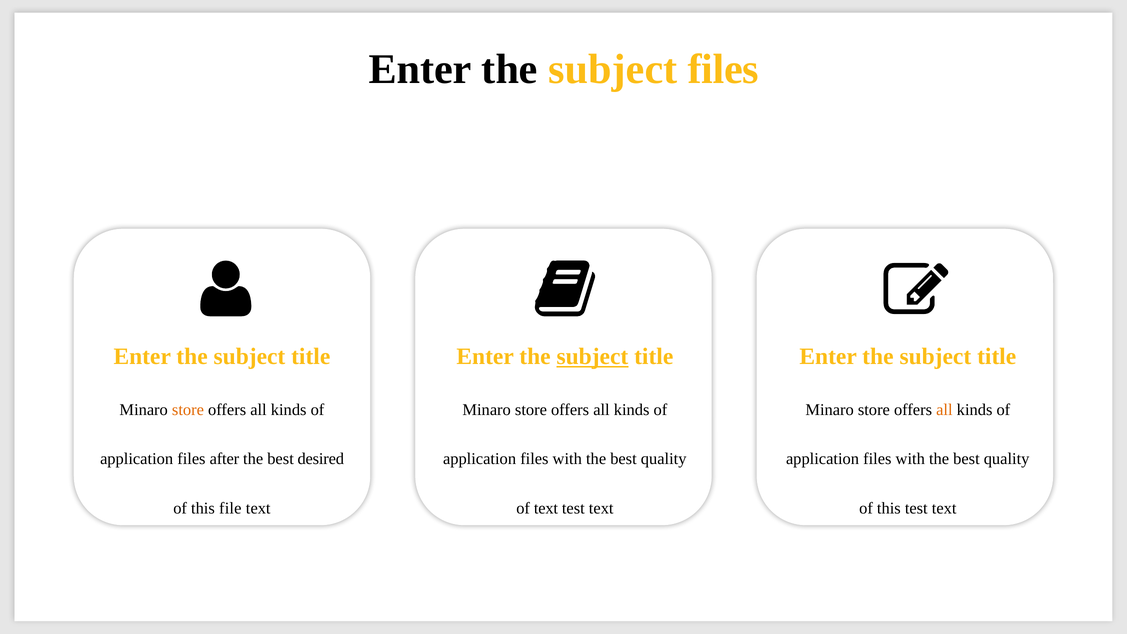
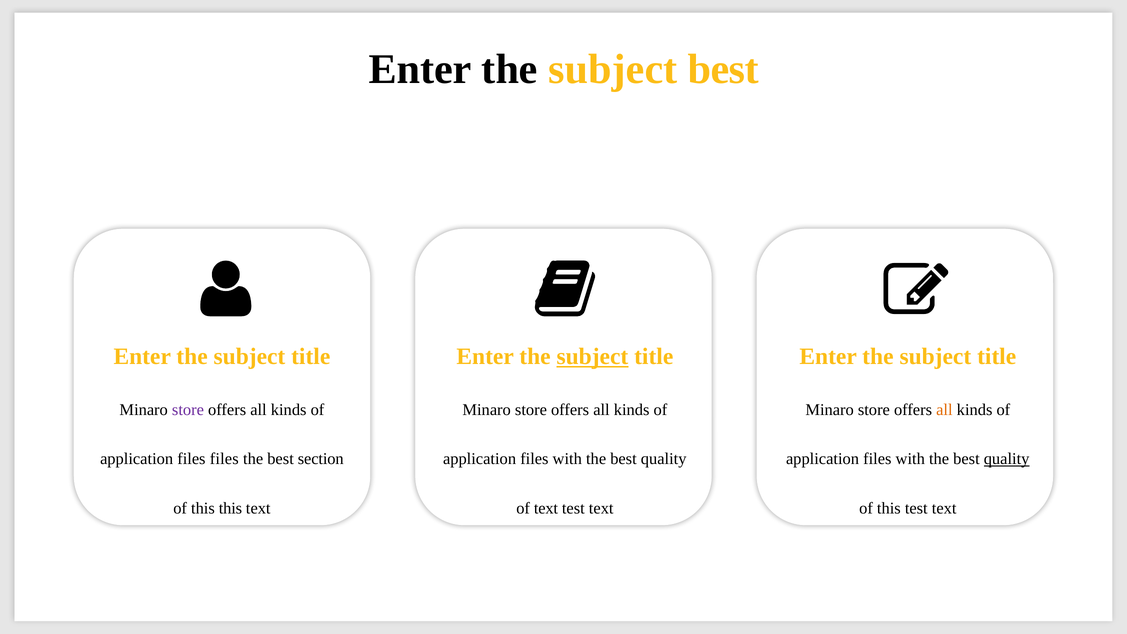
subject files: files -> best (723, 69)
store colour: orange -> purple (188, 410)
files after: after -> files (224, 459)
desired: desired -> section (321, 459)
quality underline: none -> present (1007, 459)
this file: file -> this (230, 508)
